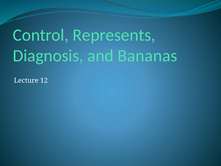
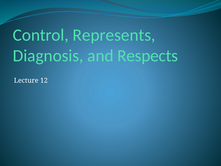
Bananas: Bananas -> Respects (148, 56)
